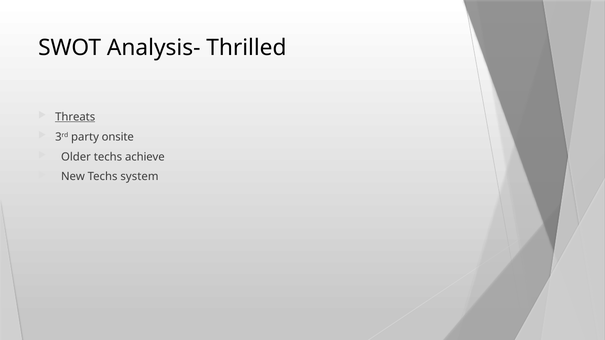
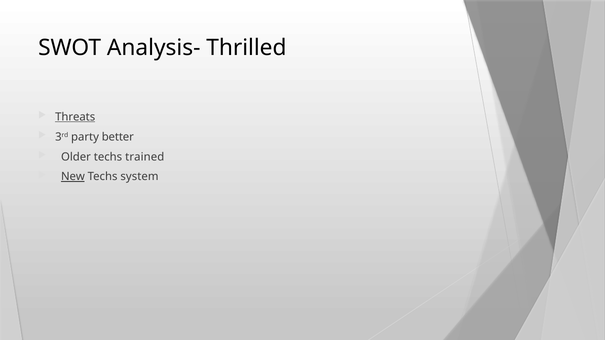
onsite: onsite -> better (118, 137)
achieve: achieve -> trained (145, 157)
New underline: none -> present (73, 177)
